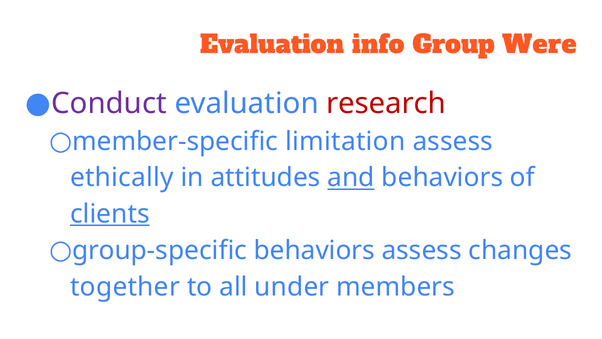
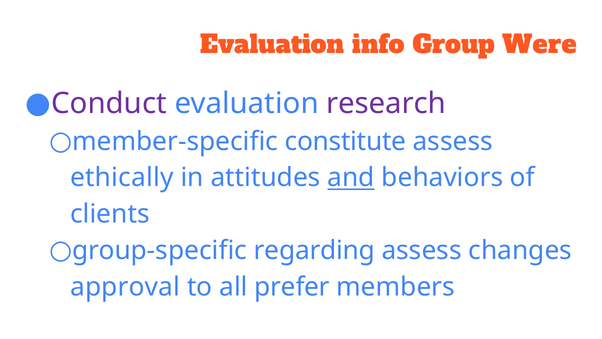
research colour: red -> purple (386, 103)
limitation: limitation -> constitute (346, 141)
clients underline: present -> none (110, 214)
group-specific behaviors: behaviors -> regarding (314, 250)
together: together -> approval (125, 287)
under: under -> prefer (292, 287)
